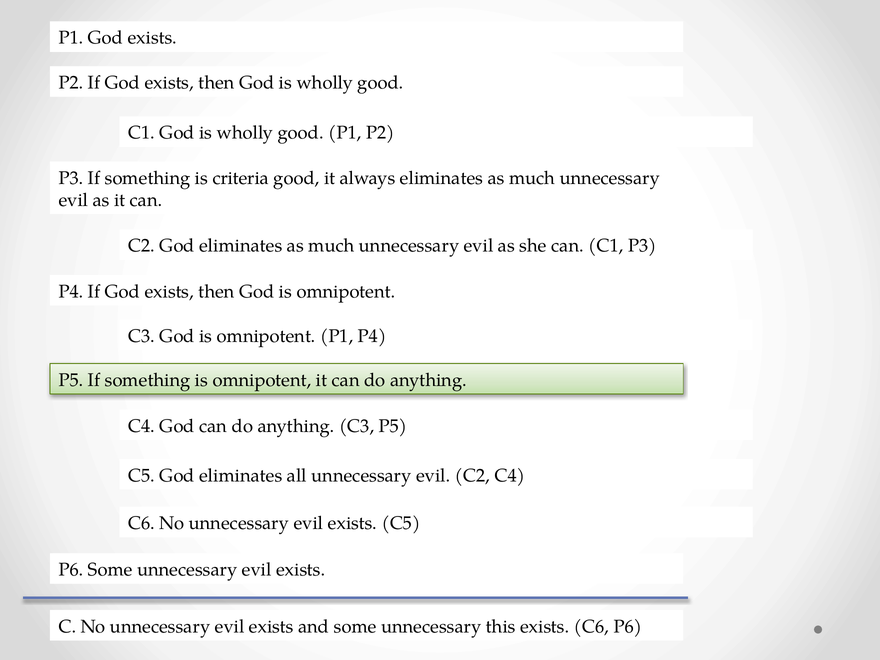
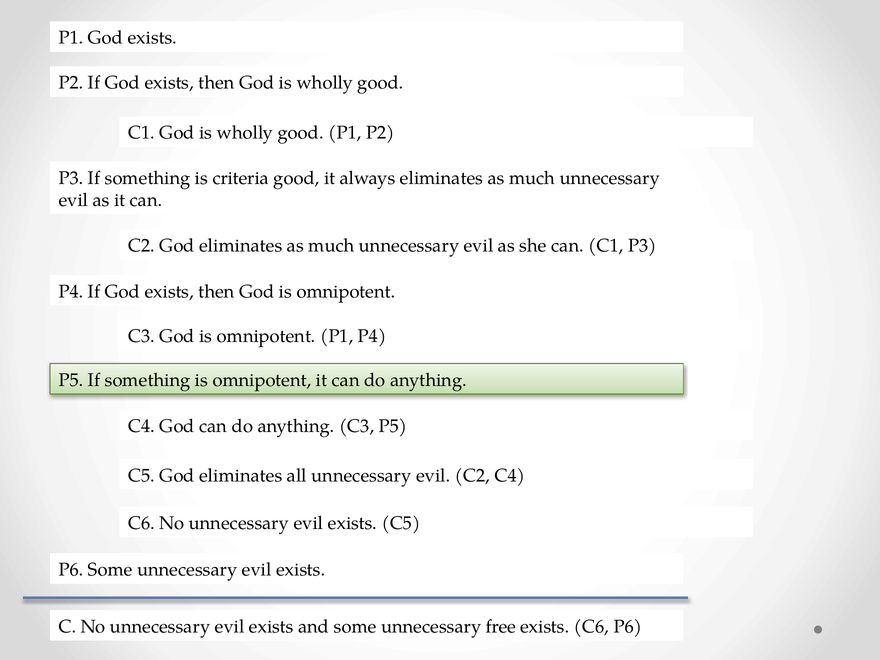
this: this -> free (501, 627)
